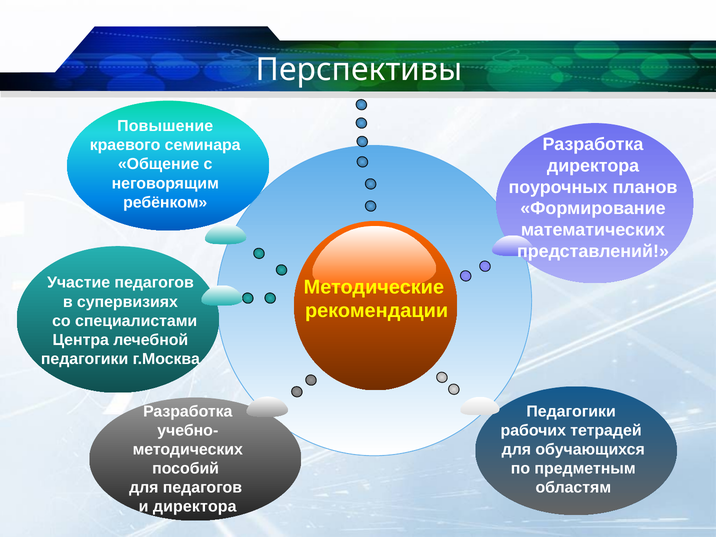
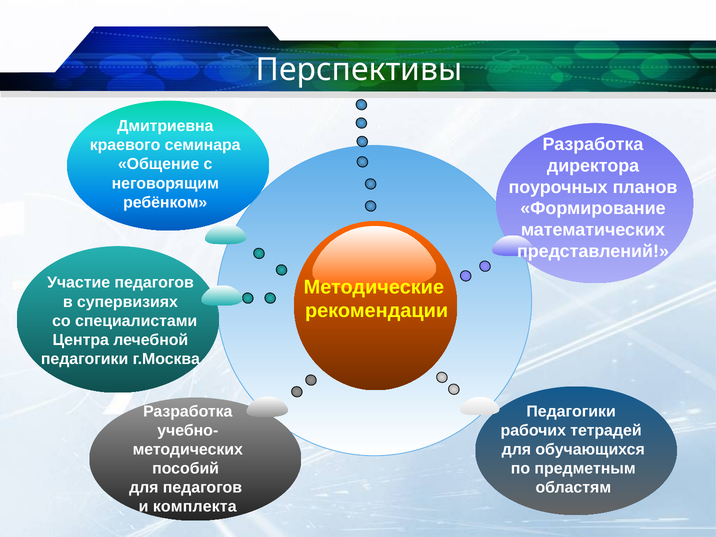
Повышение: Повышение -> Дмитриевна (165, 126)
и директора: директора -> комплекта (195, 507)
